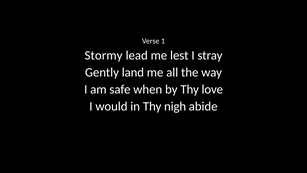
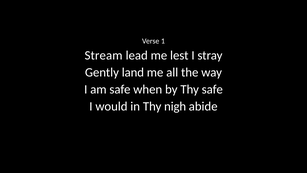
Stormy: Stormy -> Stream (104, 55)
Thy love: love -> safe (212, 89)
